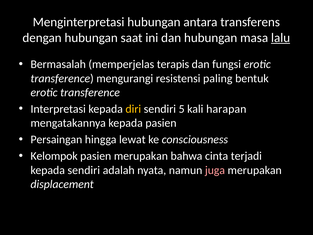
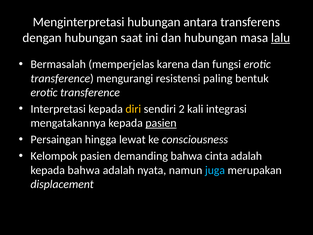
terapis: terapis -> karena (173, 64)
5: 5 -> 2 (182, 109)
harapan: harapan -> integrasi (226, 109)
pasien underline: none -> present (161, 123)
pasien merupakan: merupakan -> demanding (141, 156)
cinta terjadi: terjadi -> adalah (246, 156)
kepada sendiri: sendiri -> bahwa (84, 170)
juga colour: pink -> light blue (215, 170)
